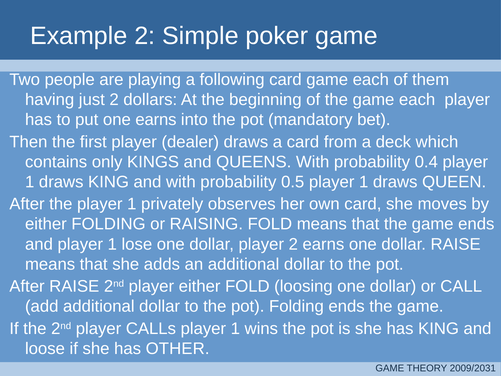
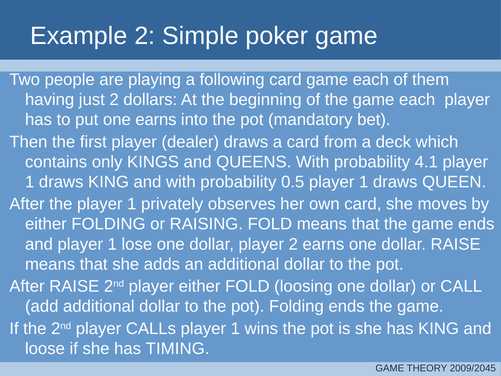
0.4: 0.4 -> 4.1 (426, 162)
OTHER: OTHER -> TIMING (178, 348)
2009/2031: 2009/2031 -> 2009/2045 (473, 368)
